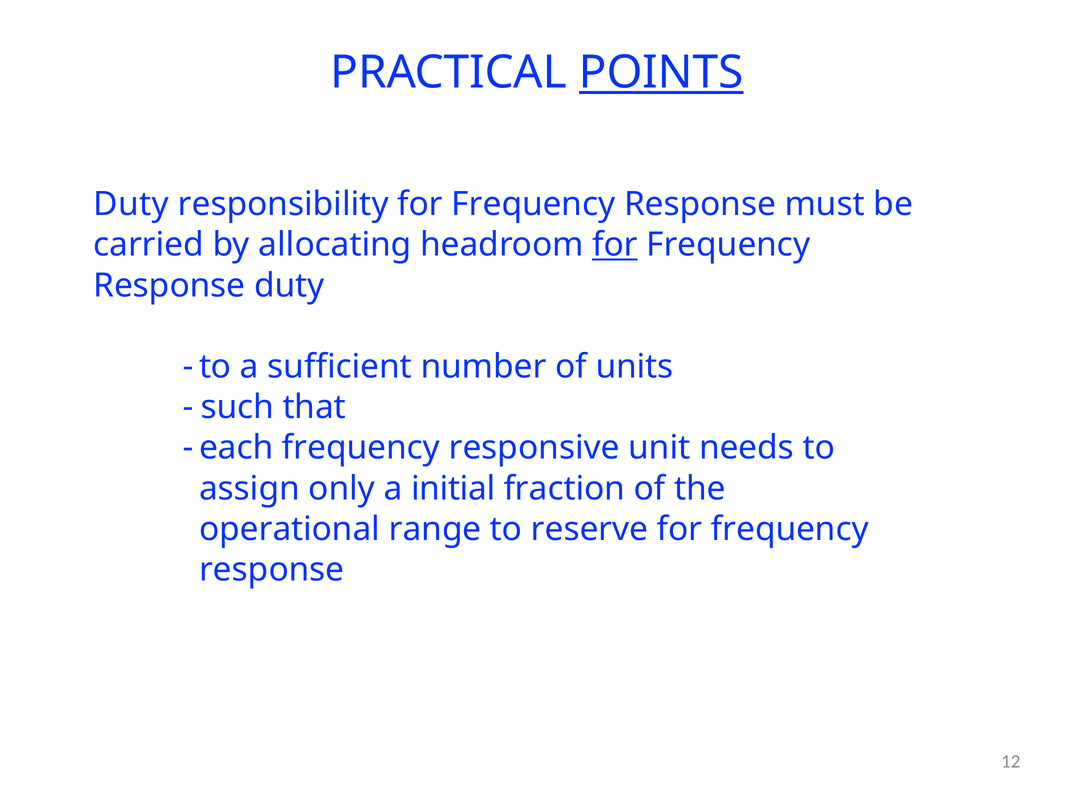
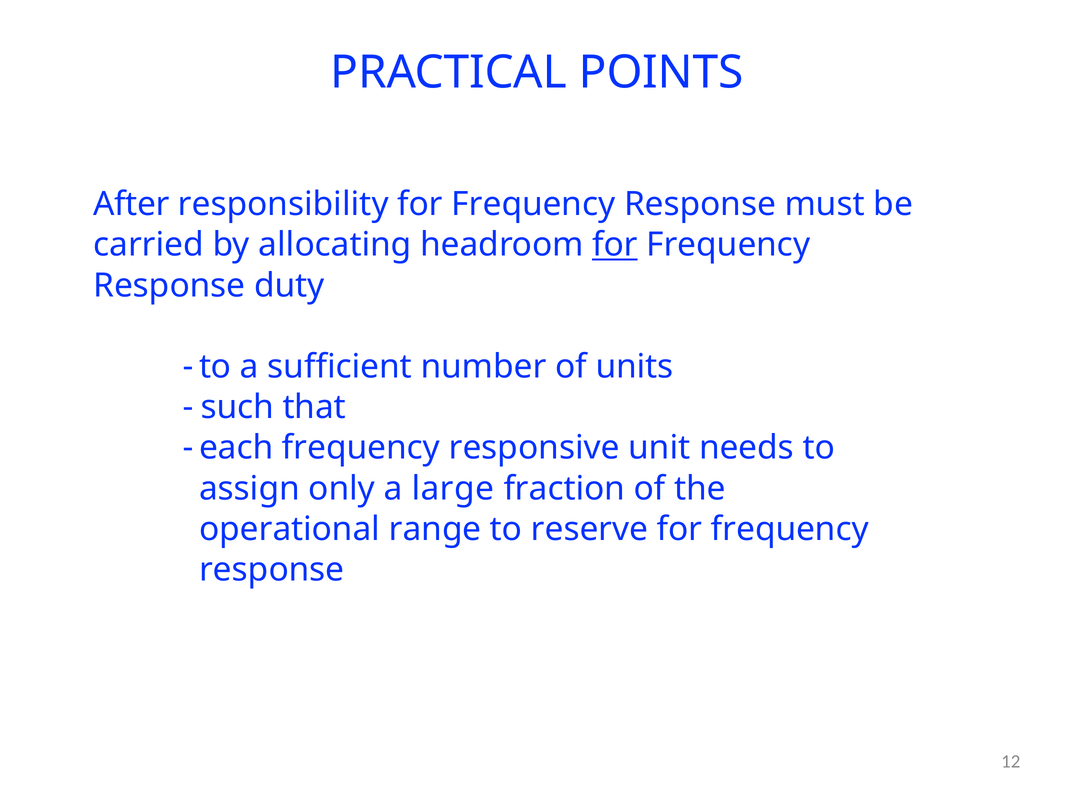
POINTS underline: present -> none (661, 73)
Duty: Duty -> After (131, 204)
initial: initial -> large (453, 489)
